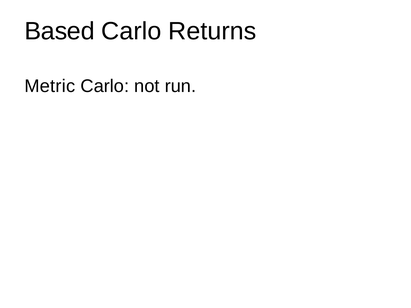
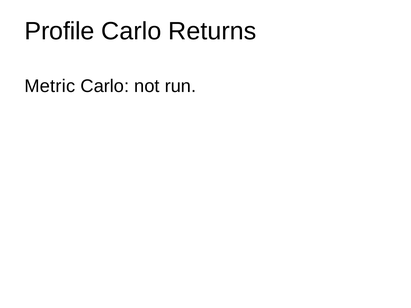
Based: Based -> Profile (60, 31)
